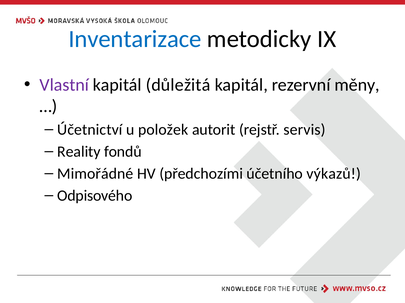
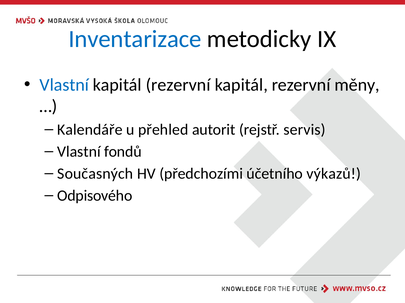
Vlastní colour: purple -> blue (64, 85)
důležitá: důležitá -> rezervní (178, 85)
Účetnictví: Účetnictví -> Kalendáře (90, 130)
položek: položek -> přehled (163, 130)
Reality: Reality -> Vlastní (79, 152)
Mimořádné: Mimořádné -> Současných (95, 174)
